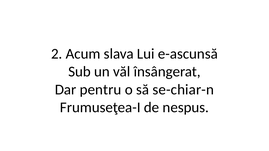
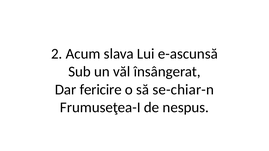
pentru: pentru -> fericire (101, 90)
